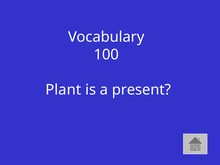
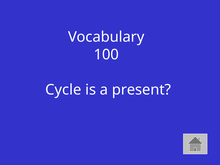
Plant: Plant -> Cycle (63, 90)
